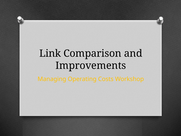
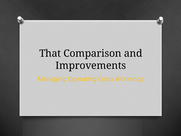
Link: Link -> That (50, 53)
